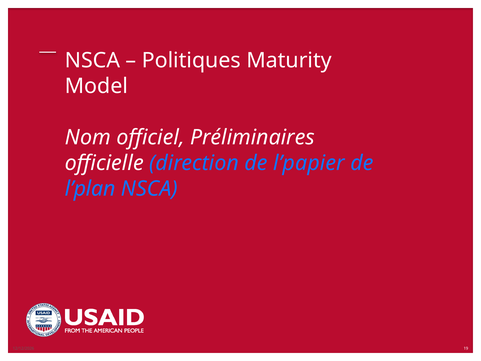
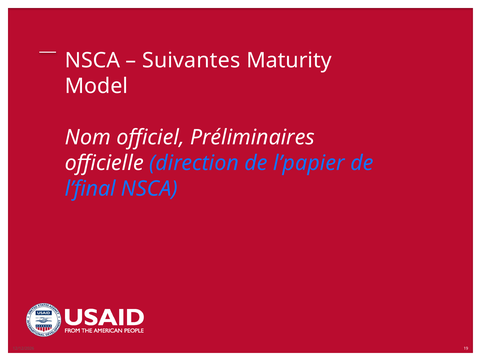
Politiques: Politiques -> Suivantes (191, 60)
l’plan: l’plan -> l’final (90, 189)
